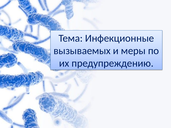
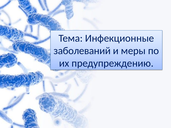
вызываемых: вызываемых -> заболеваний (82, 51)
